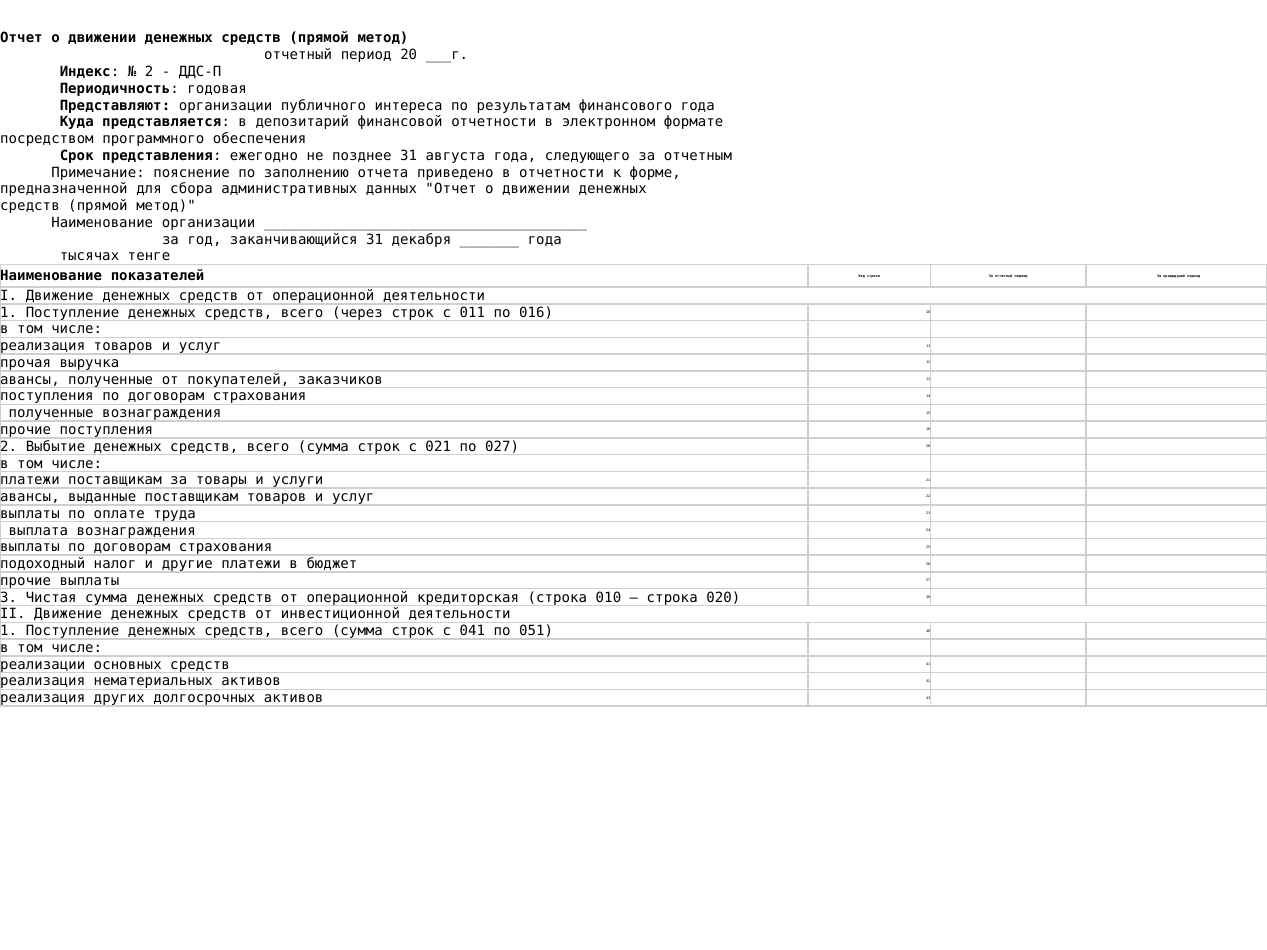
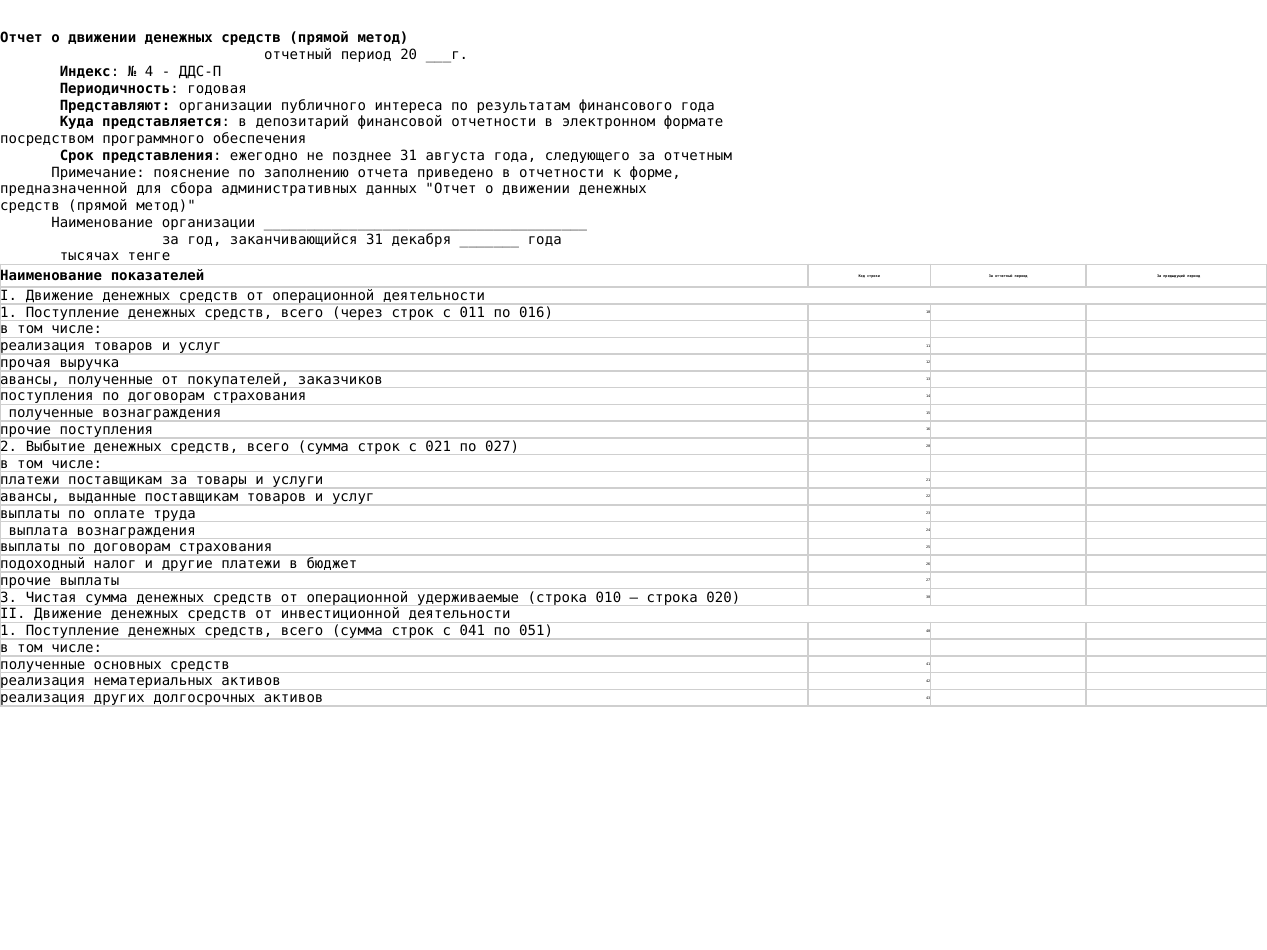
2: 2 -> 4 (149, 72)
кредиторская: кредиторская -> удерживаемые (468, 598)
реализации: реализации -> полученные (43, 665)
